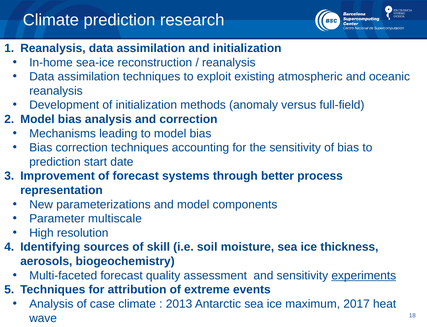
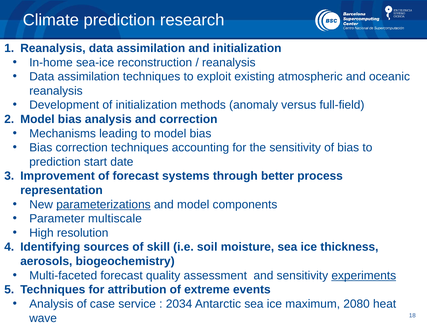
parameterizations underline: none -> present (103, 205)
case climate: climate -> service (137, 305)
2013: 2013 -> 2034 (179, 305)
2017: 2017 -> 2080 (357, 305)
